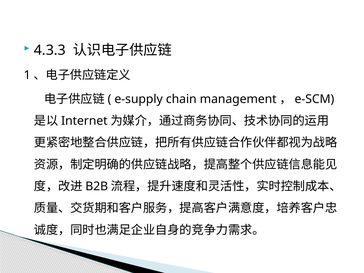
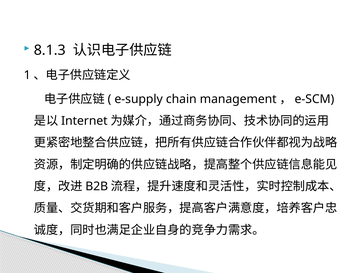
4.3.3: 4.3.3 -> 8.1.3 (50, 50)
